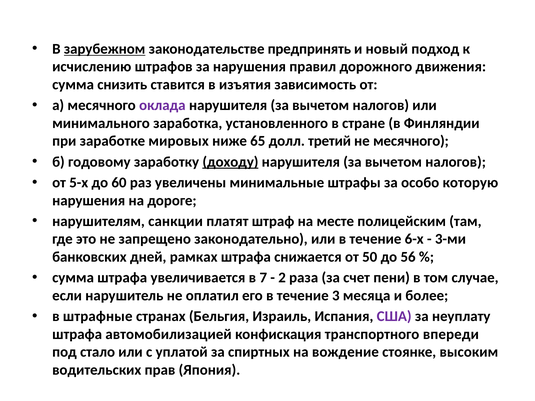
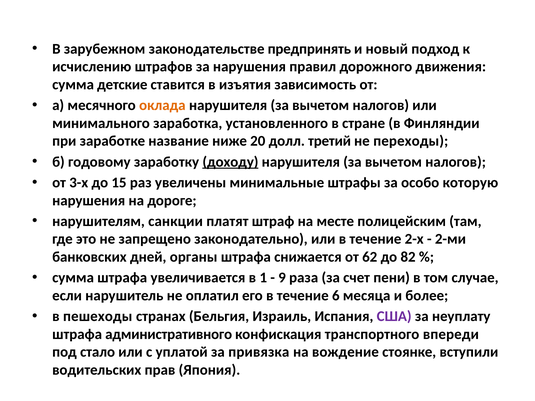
зарубежном underline: present -> none (105, 49)
снизить: снизить -> детские (122, 85)
оклада colour: purple -> orange (162, 105)
мировых: мировых -> название (179, 141)
65: 65 -> 20 (258, 141)
не месячного: месячного -> переходы (411, 141)
5-х: 5-х -> 3-х (79, 183)
60: 60 -> 15 (119, 183)
6-х: 6-х -> 2-х (414, 239)
3-ми: 3-ми -> 2-ми (450, 239)
рамках: рамках -> органы (194, 257)
50: 50 -> 62 (370, 257)
56: 56 -> 82 (408, 257)
7: 7 -> 1 (263, 278)
2: 2 -> 9 (282, 278)
3: 3 -> 6 (336, 296)
штрафные: штрафные -> пешеходы (98, 317)
автомобилизацией: автомобилизацией -> административного (169, 334)
спиртных: спиртных -> привязка (259, 352)
высоким: высоким -> вступили (469, 352)
